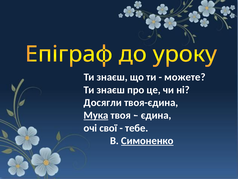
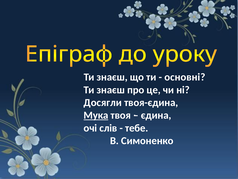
можете: можете -> основні (185, 77)
свої: свої -> слів (108, 128)
Симоненко underline: present -> none (147, 140)
